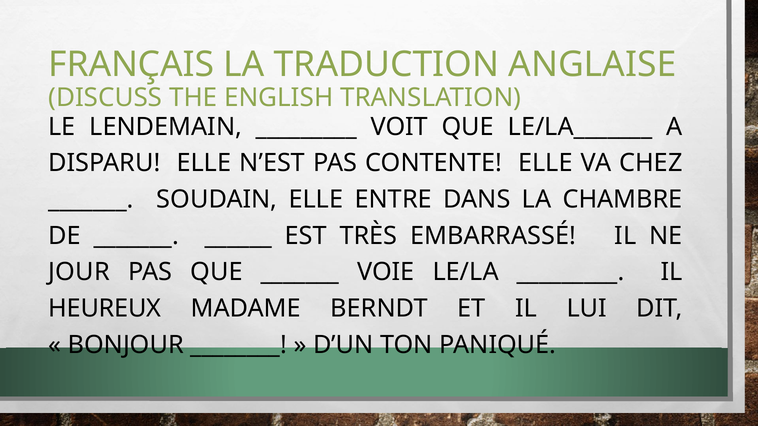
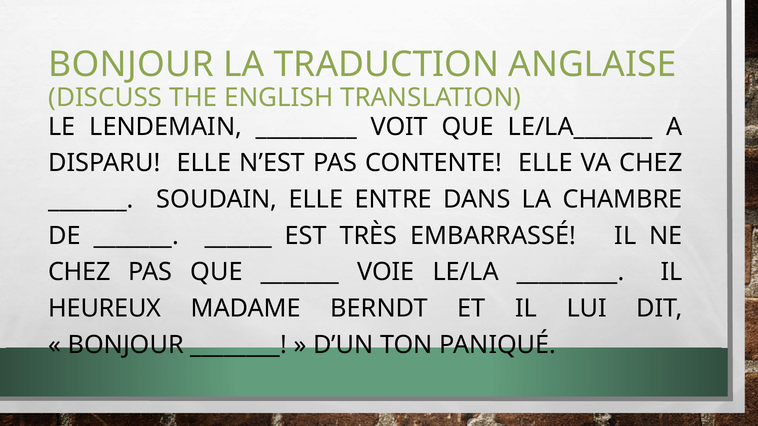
FRANÇAIS: FRANÇAIS -> BONJOUR (131, 64)
JOUR: JOUR -> CHEZ (79, 272)
